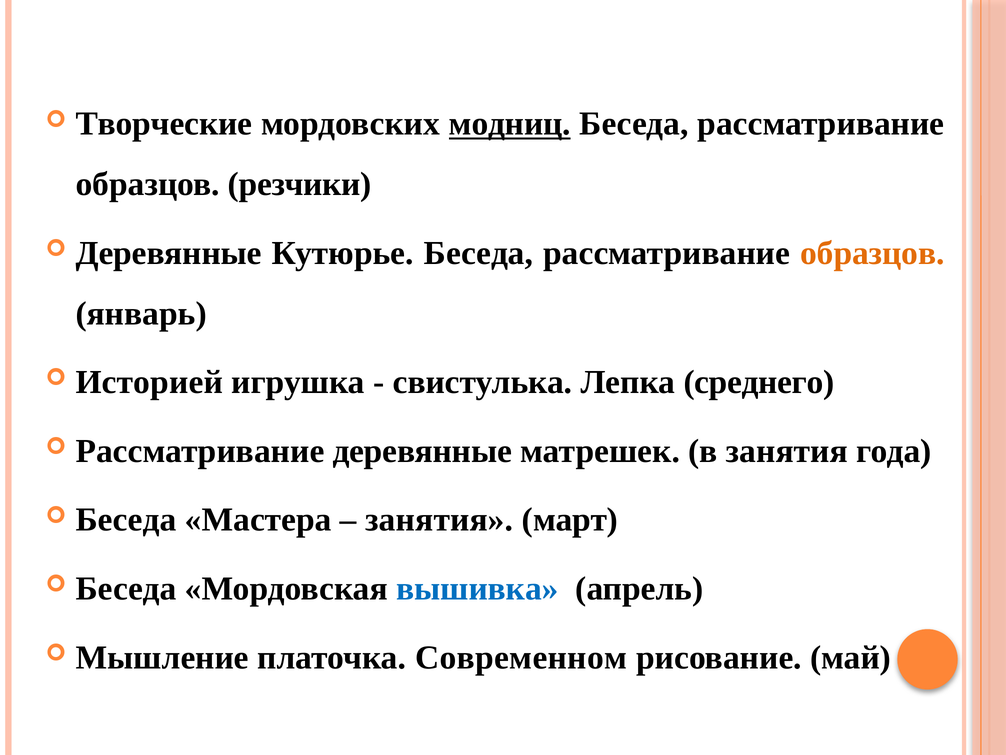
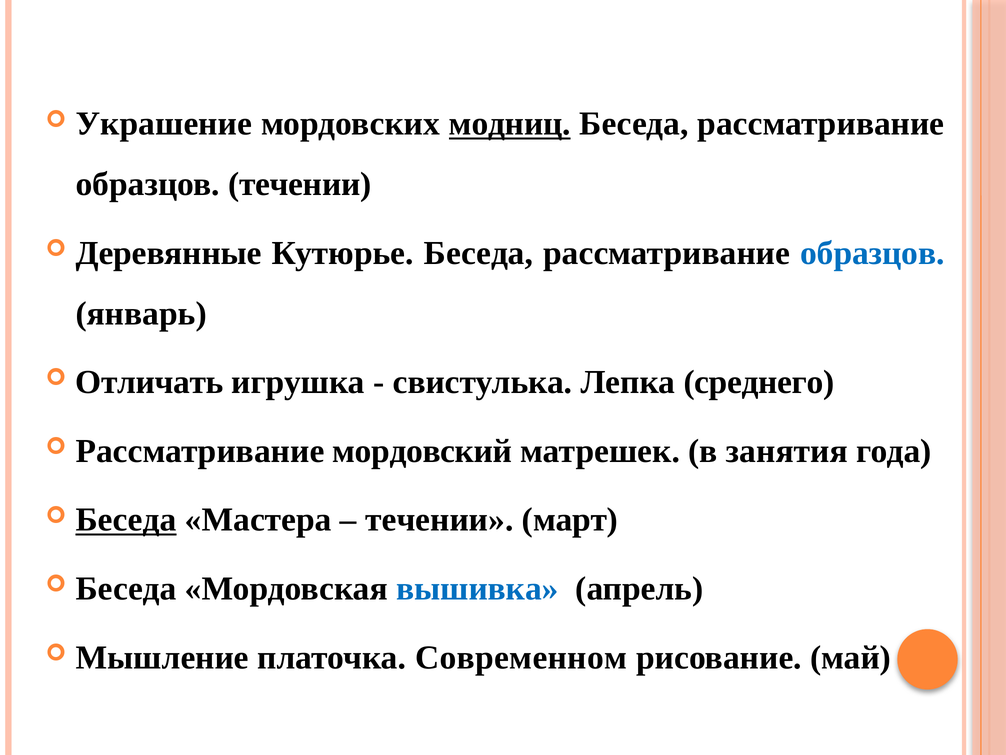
Творческие: Творческие -> Украшение (164, 124)
образцов резчики: резчики -> течении (300, 184)
образцов colour: orange -> blue (872, 253)
Историей: Историей -> Отличать (149, 382)
Рассматривание деревянные: деревянные -> мордовский (422, 451)
Беседа underline: none -> present (126, 519)
занятия: занятия -> течении (439, 519)
